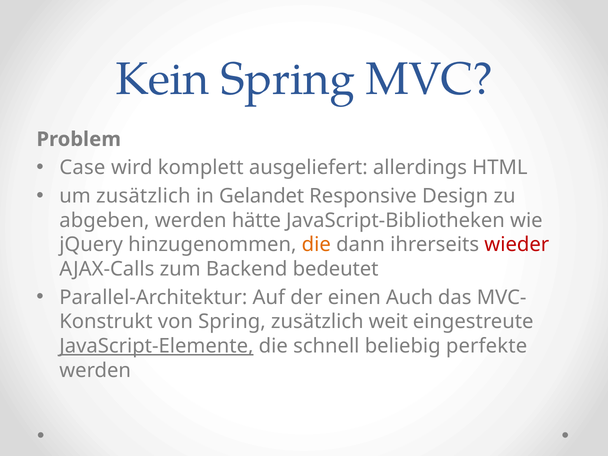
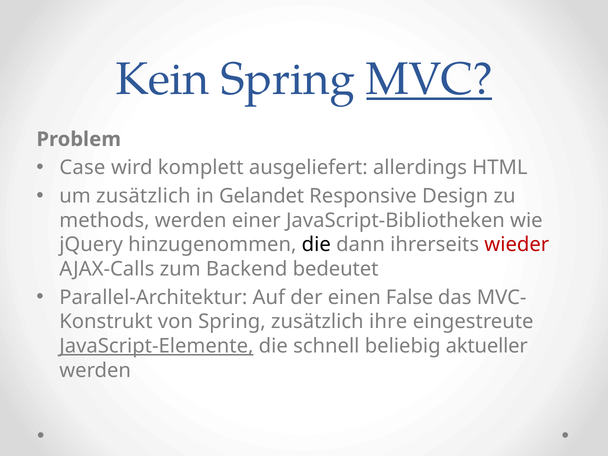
MVC underline: none -> present (429, 79)
abgeben: abgeben -> methods (104, 220)
hätte: hätte -> einer (256, 220)
die colour: orange -> black (316, 245)
Auch: Auch -> False (410, 297)
weit: weit -> ihre (388, 322)
perfekte: perfekte -> aktueller (487, 346)
